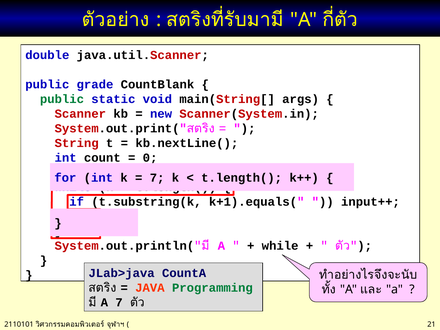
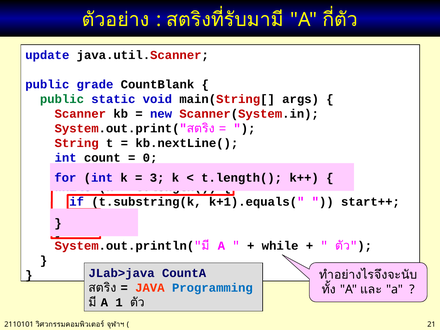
double: double -> update (47, 55)
7: 7 -> 3 (157, 178)
input++: input++ -> start++ (370, 202)
Programming colour: green -> blue (212, 288)
A 7: 7 -> 1 (119, 302)
